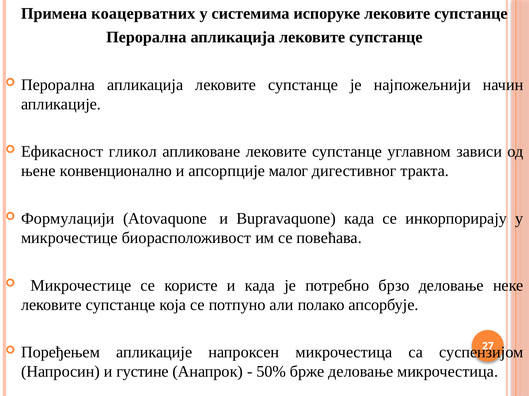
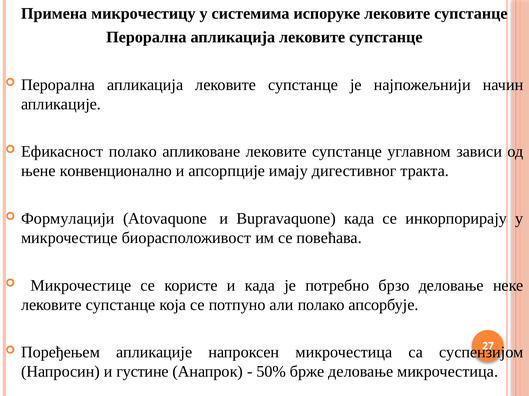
коацерватних: коацерватних -> микрочестицу (143, 13)
Ефикасност гликол: гликол -> полако (133, 152)
малог: малог -> имају (288, 171)
